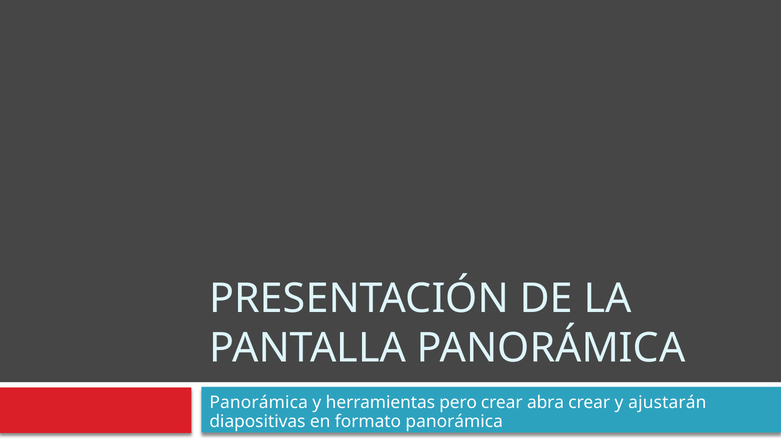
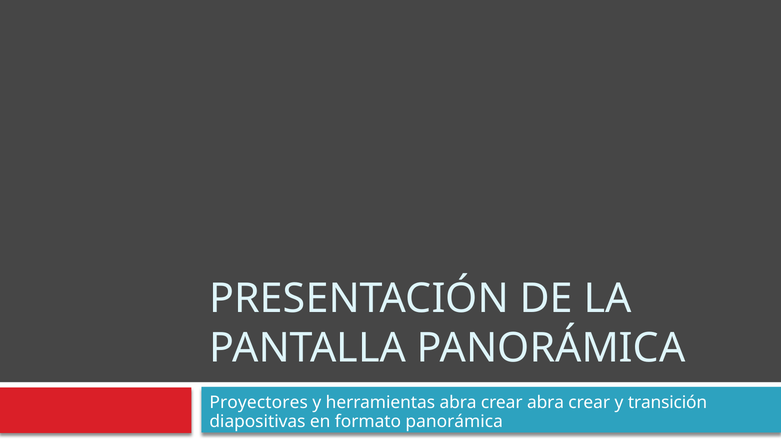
Panorámica: Panorámica -> Proyectores (259, 403)
herramientas pero: pero -> abra (458, 403)
ajustarán: ajustarán -> transición (668, 403)
